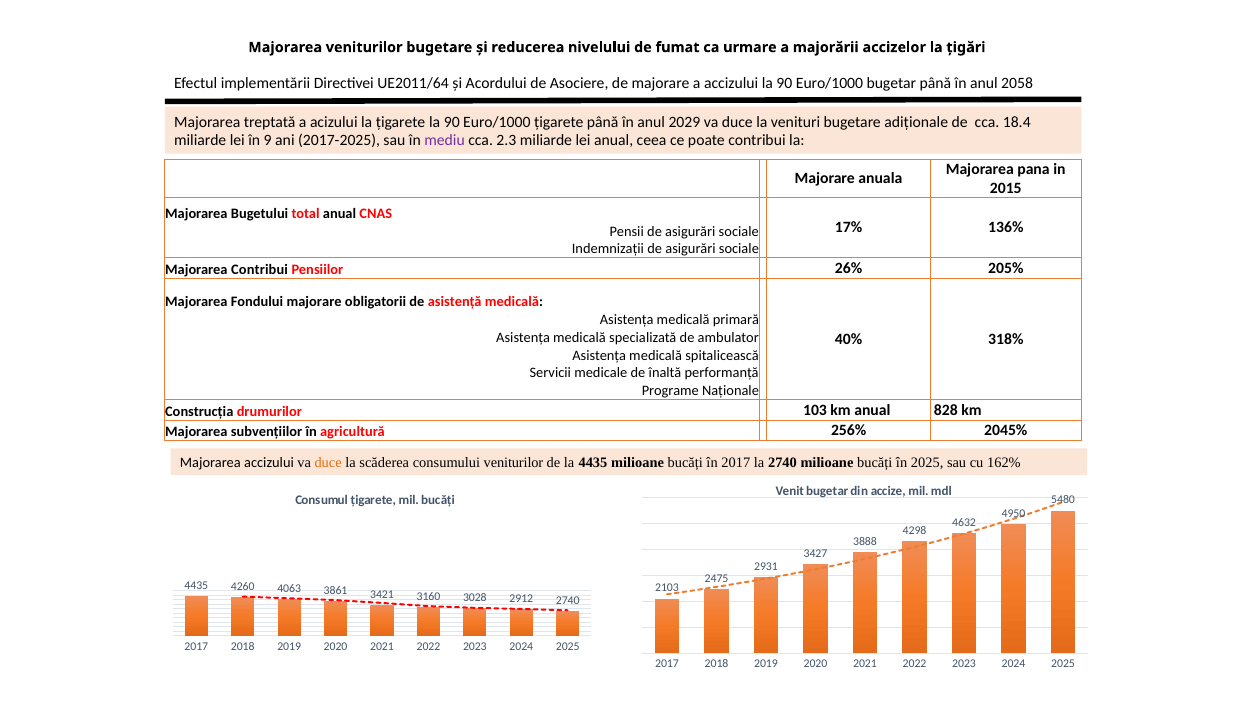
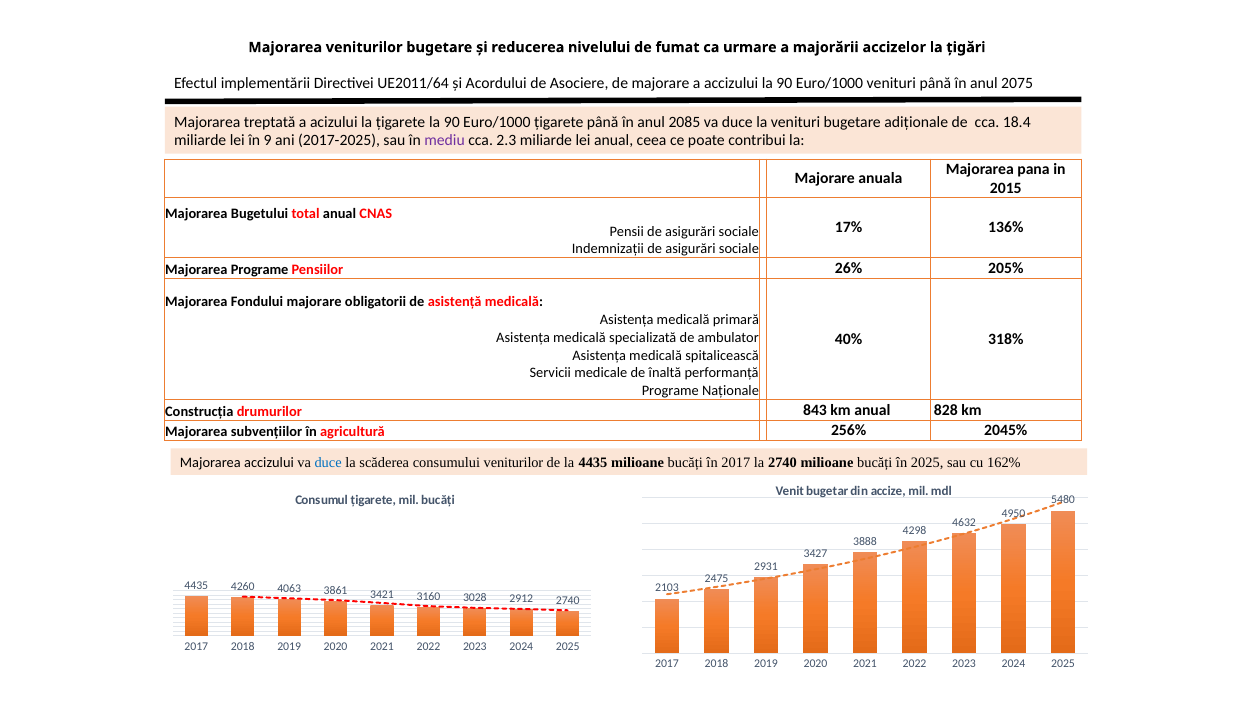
Euro/1000 bugetar: bugetar -> venituri (891, 83)
2058: 2058 -> 2075 (1017, 83)
2029: 2029 -> 2085 (684, 122)
Majorarea Contribui: Contribui -> Programe (260, 270)
103: 103 -> 843 (815, 410)
duce colour: orange -> blue (328, 462)
